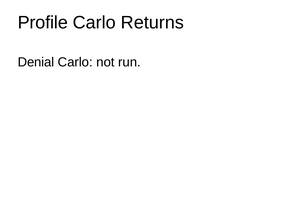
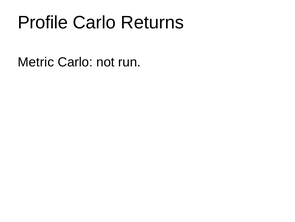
Denial: Denial -> Metric (36, 62)
